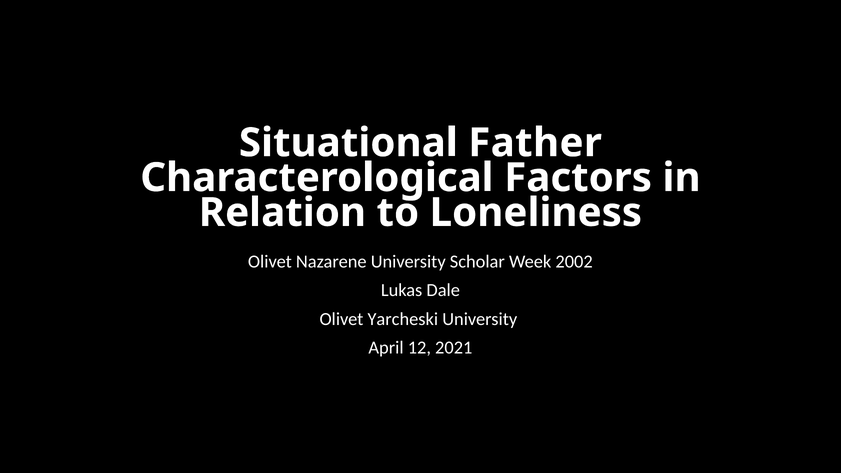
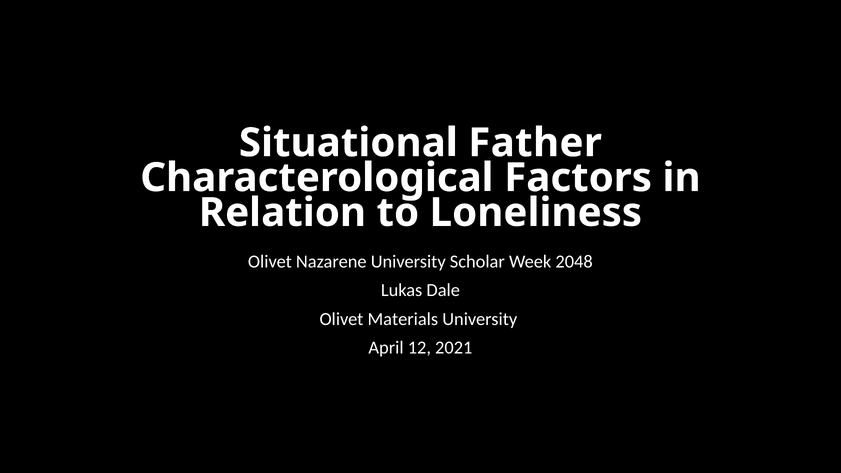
2002: 2002 -> 2048 (574, 262)
Yarcheski: Yarcheski -> Materials (403, 319)
